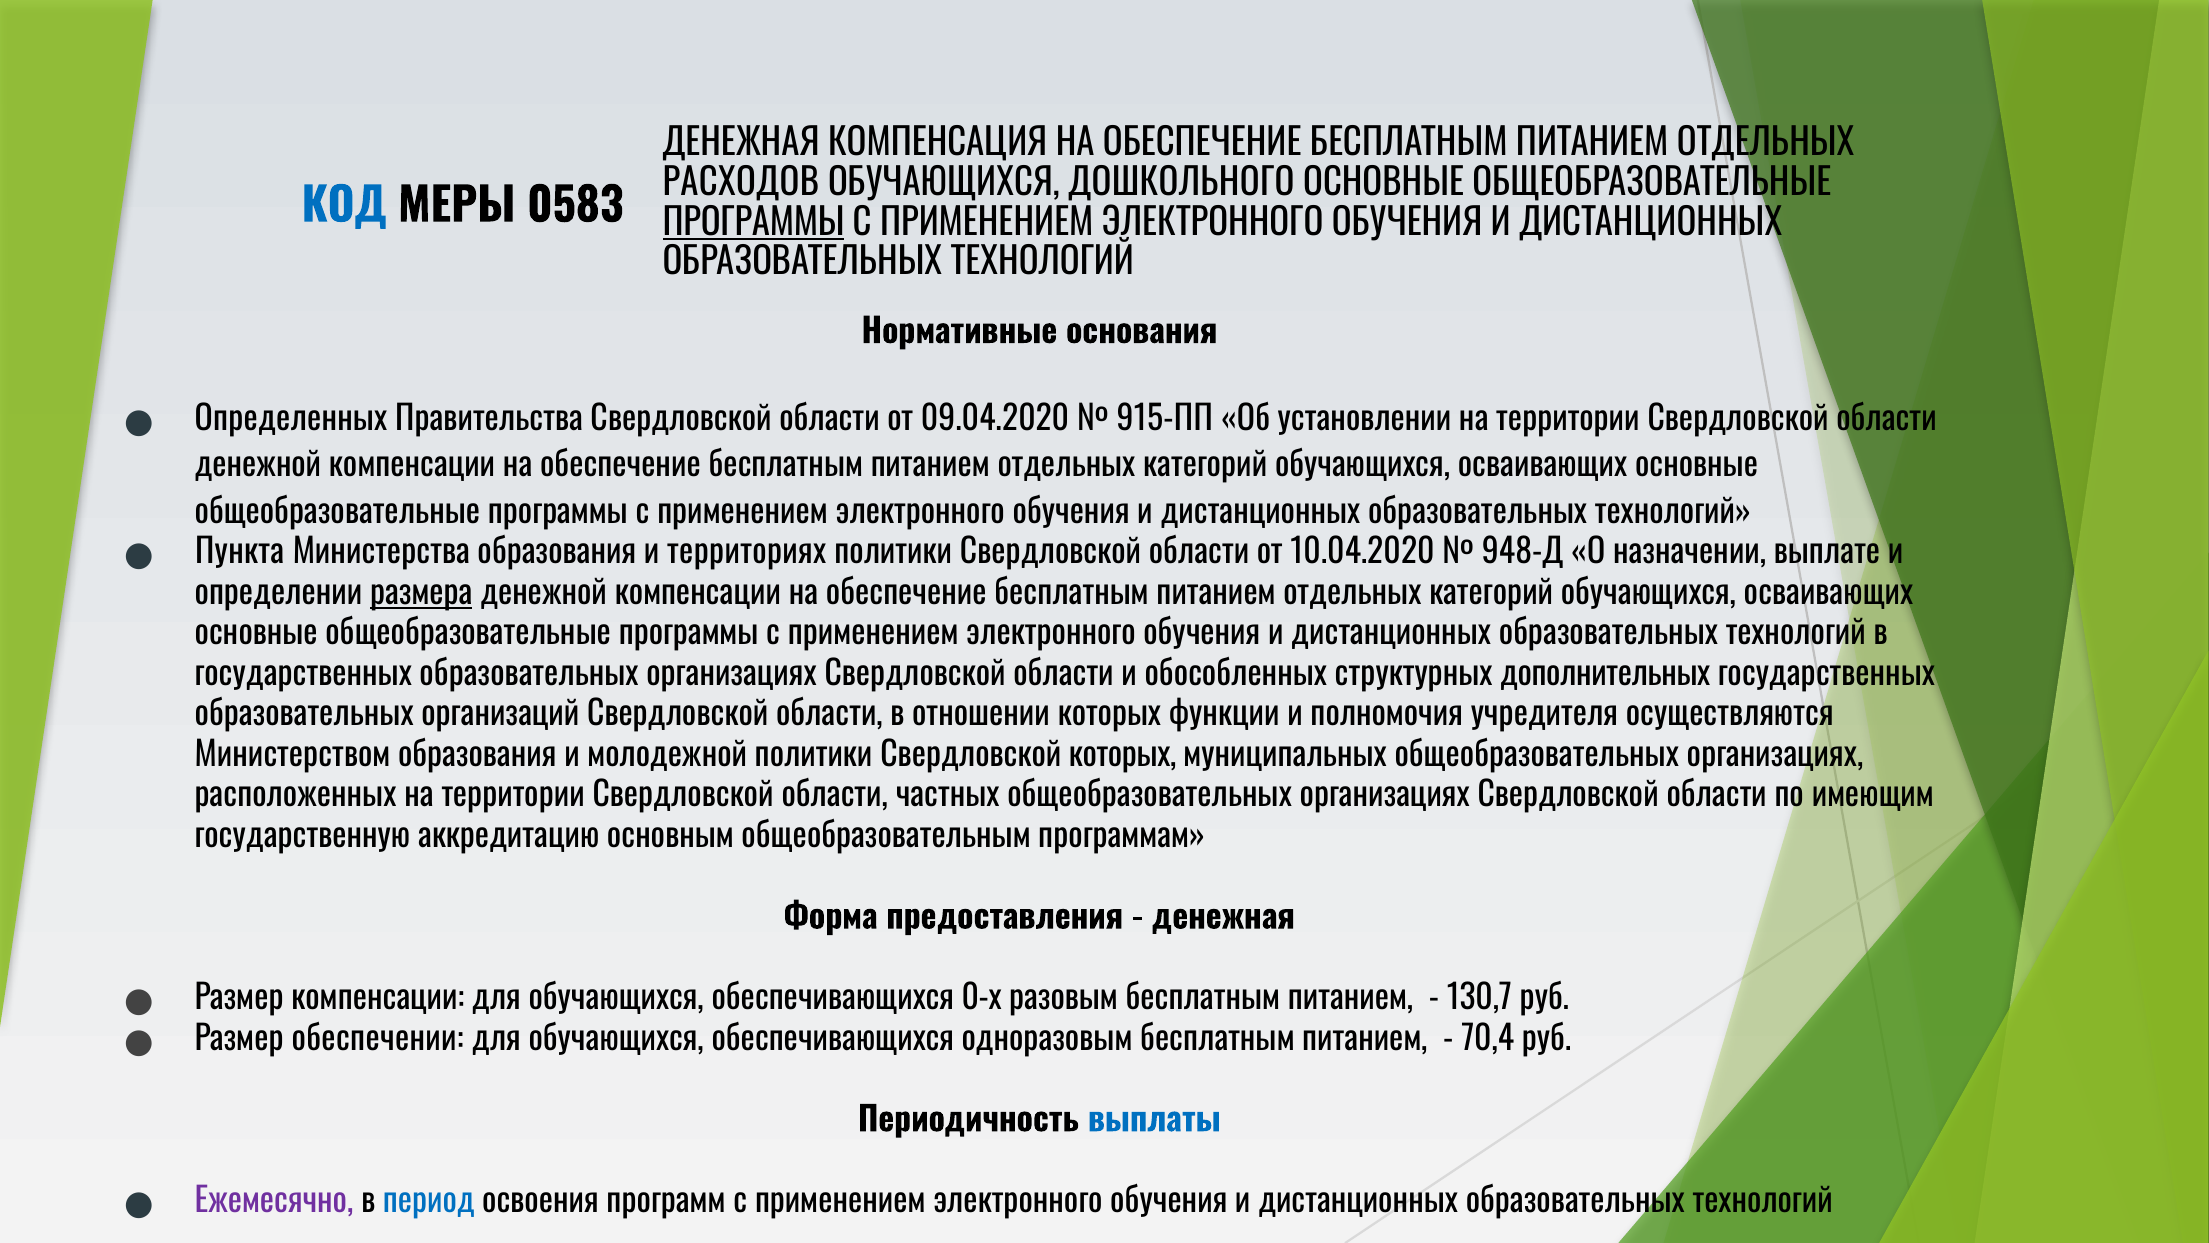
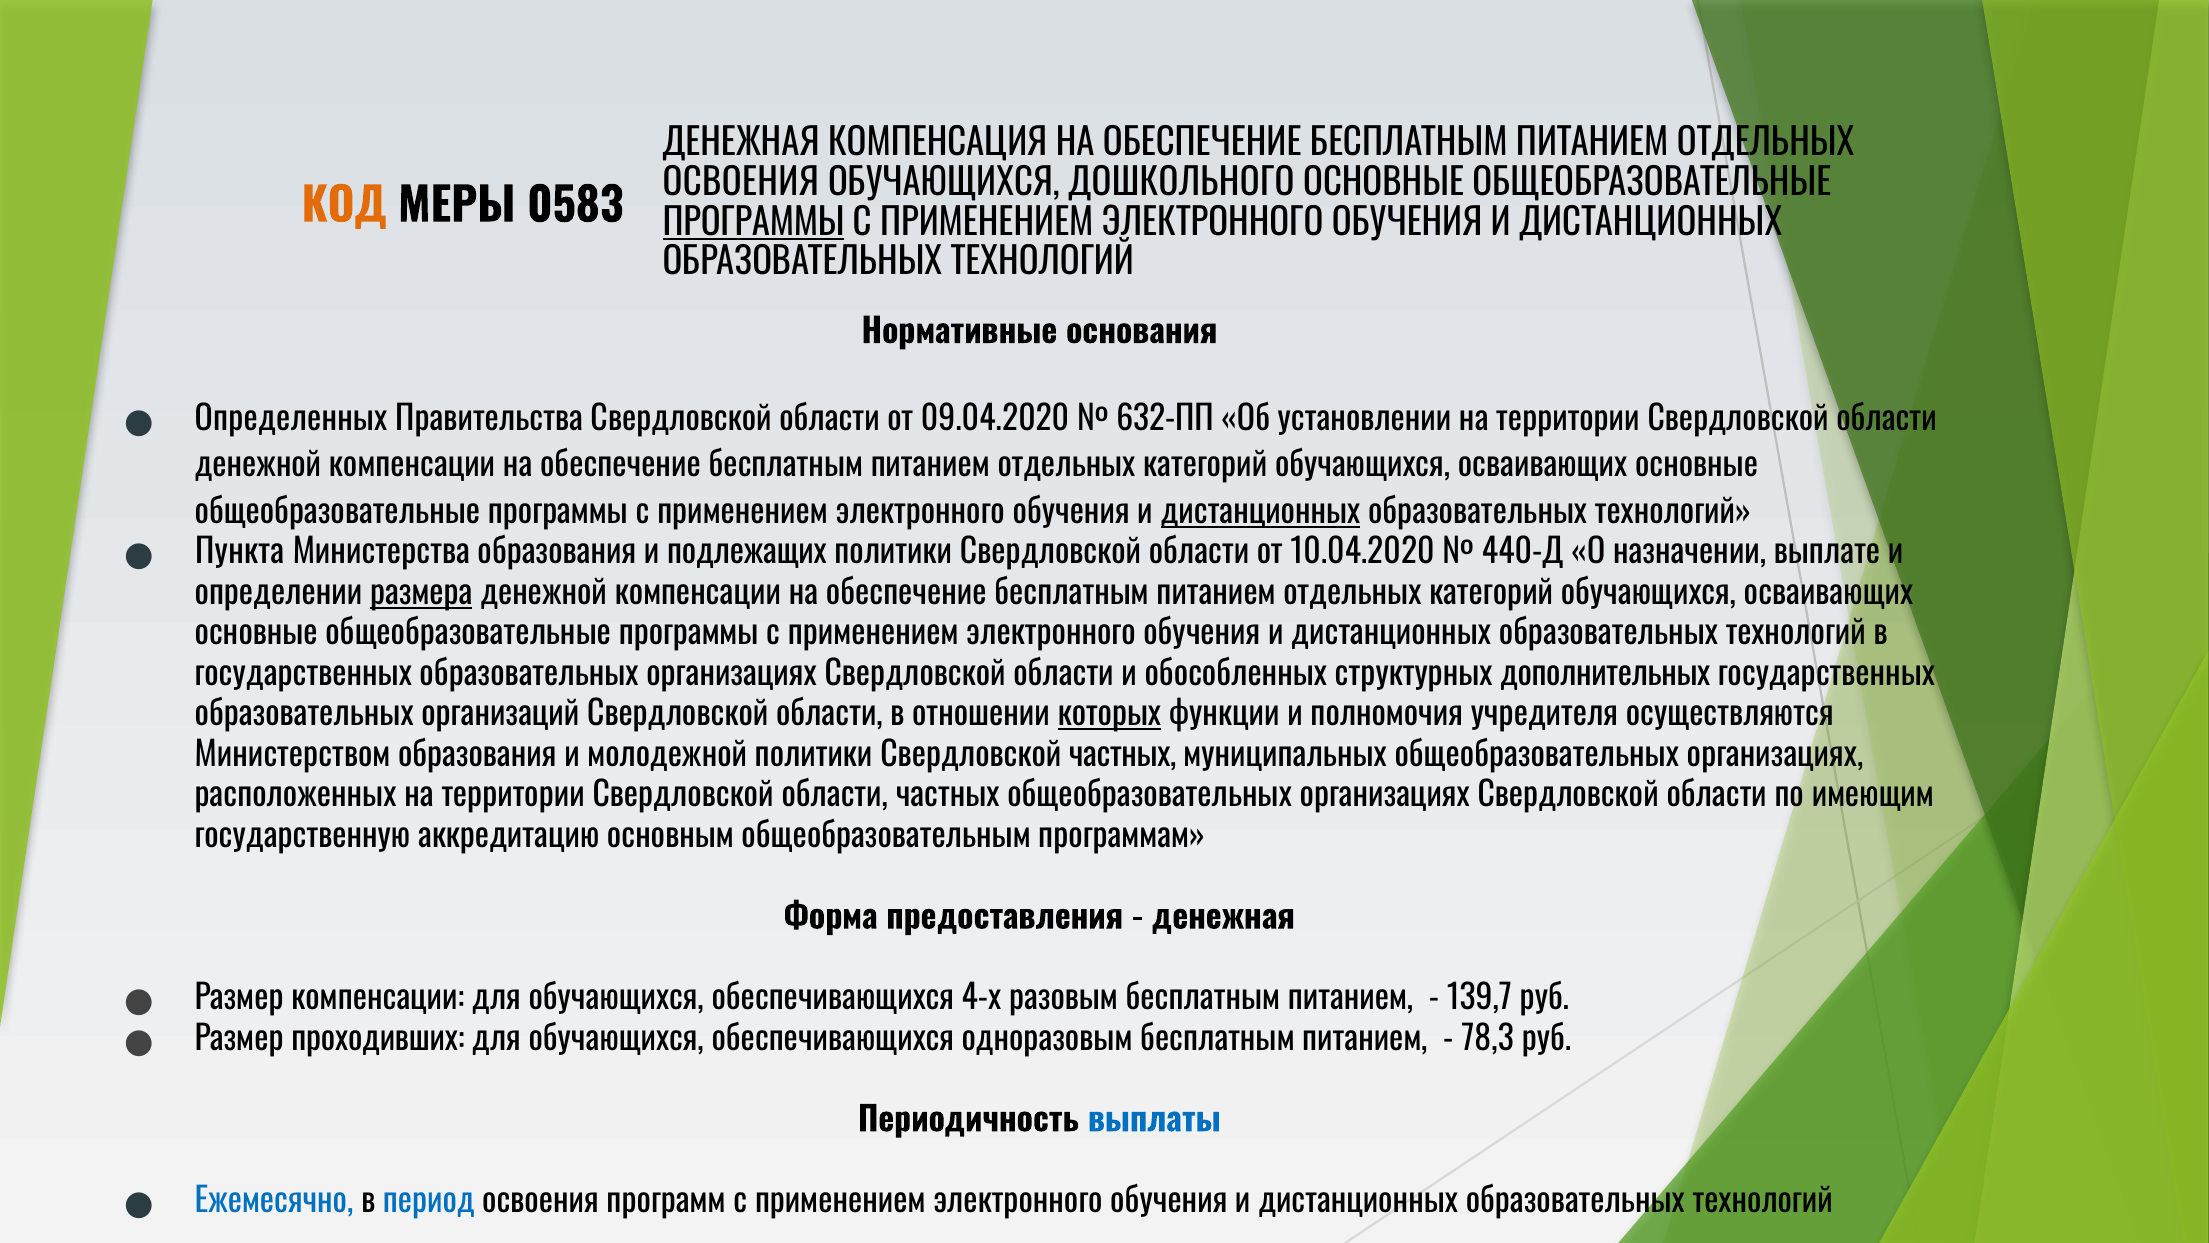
РАСХОДОВ: РАСХОДОВ -> ОСВОЕНИЯ (741, 183)
КОД colour: blue -> orange (344, 206)
915-ПП: 915-ПП -> 632-ПП (1165, 419)
дистанционных underline: none -> present (1260, 512)
территориях: территориях -> подлежащих (747, 552)
948-Д: 948-Д -> 440-Д (1523, 552)
которых underline: none -> present (1109, 715)
Свердловской которых: которых -> частных (1123, 755)
0-х: 0-х -> 4-х (981, 998)
130,7: 130,7 -> 139,7 (1479, 998)
обеспечении: обеспечении -> проходивших (378, 1039)
70,4: 70,4 -> 78,3 (1488, 1039)
Ежемесячно colour: purple -> blue (274, 1201)
